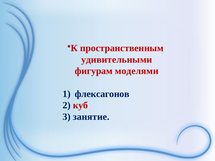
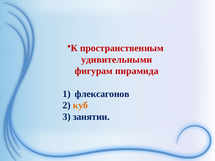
моделями: моделями -> пирамида (137, 71)
куб colour: red -> orange (80, 106)
занятие: занятие -> занятии (91, 117)
